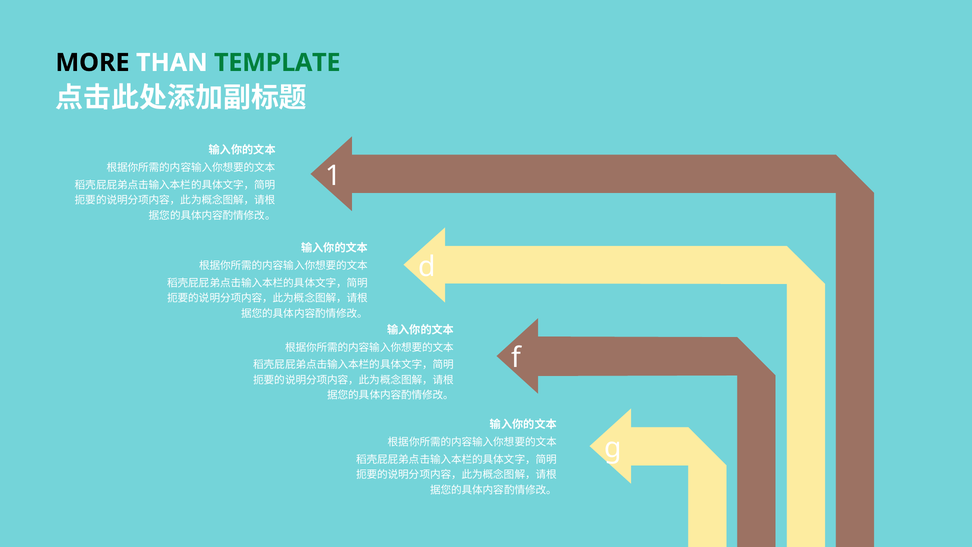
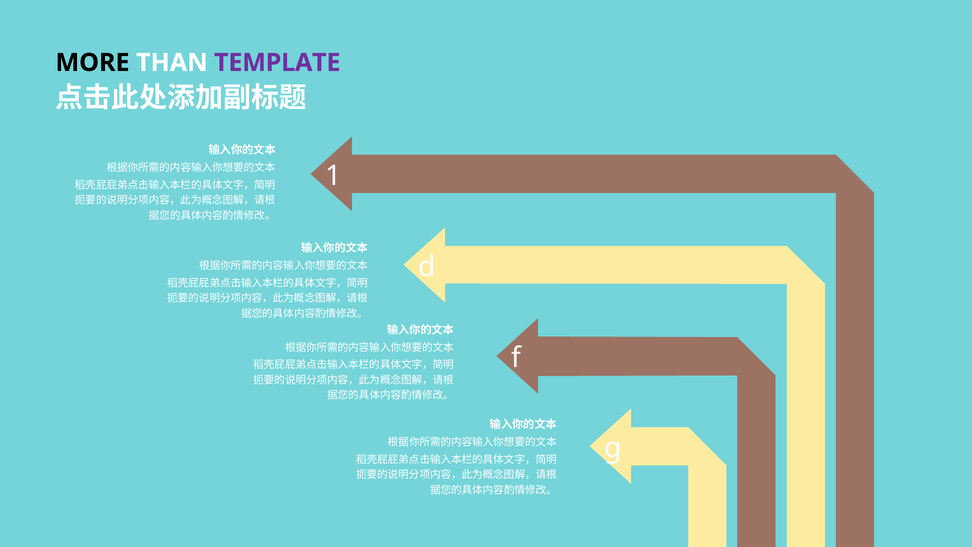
TEMPLATE colour: green -> purple (277, 63)
